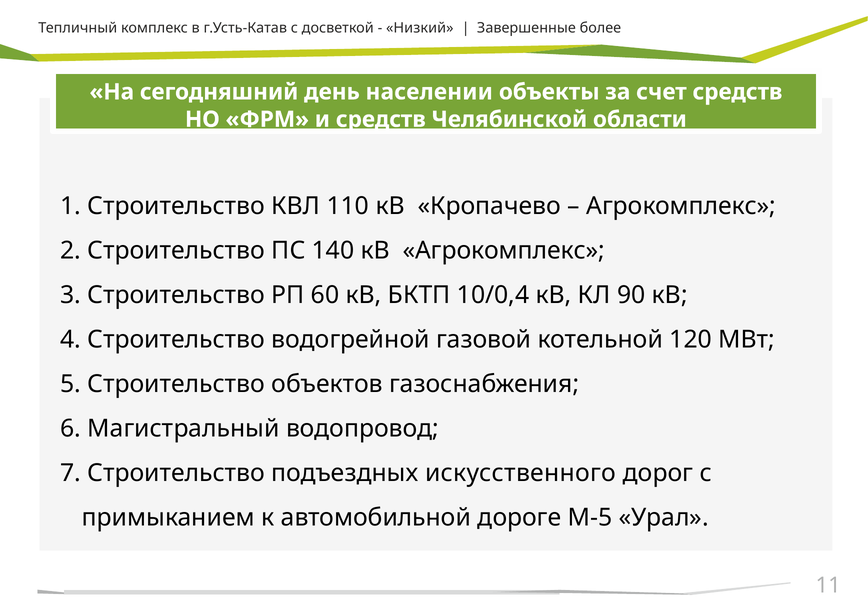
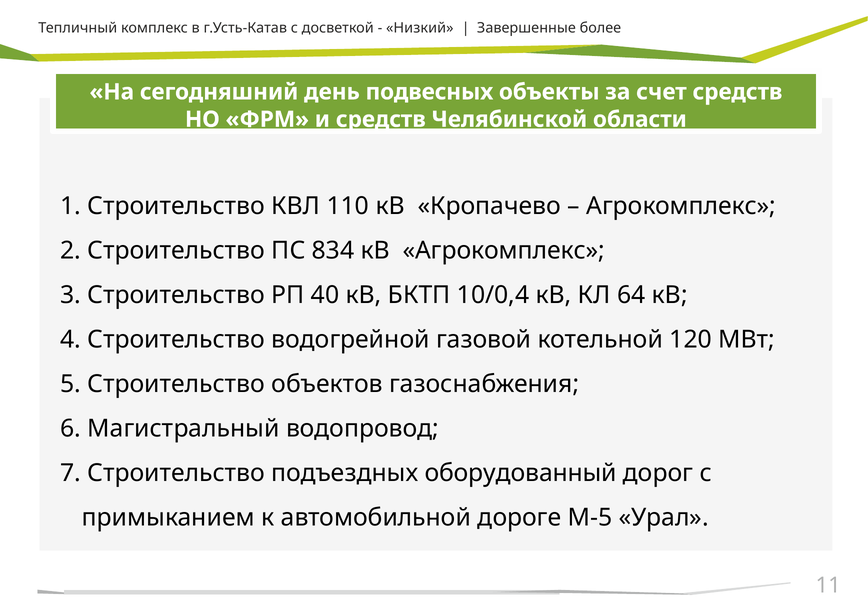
населении: населении -> подвесных (429, 92)
140: 140 -> 834 (333, 250)
60: 60 -> 40 (325, 295)
90: 90 -> 64 (631, 295)
искусственного: искусственного -> оборудованный (521, 473)
